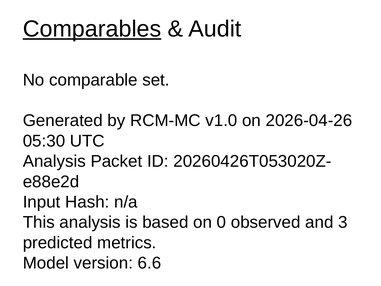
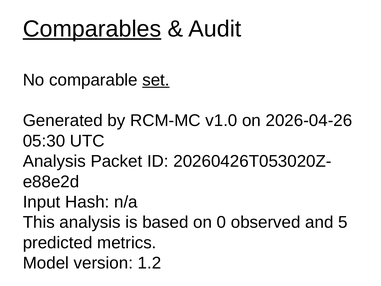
set underline: none -> present (156, 80)
3: 3 -> 5 (343, 222)
6.6: 6.6 -> 1.2 (149, 263)
